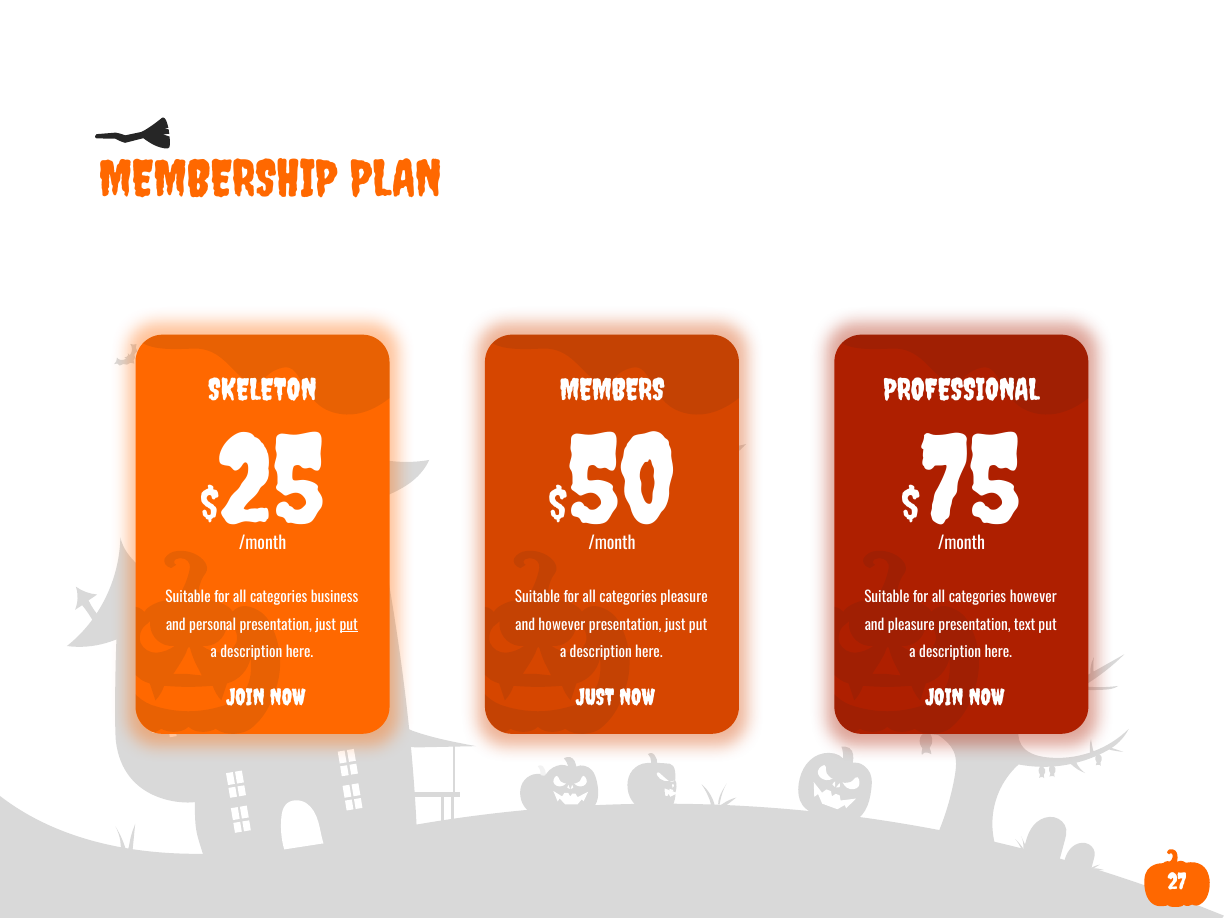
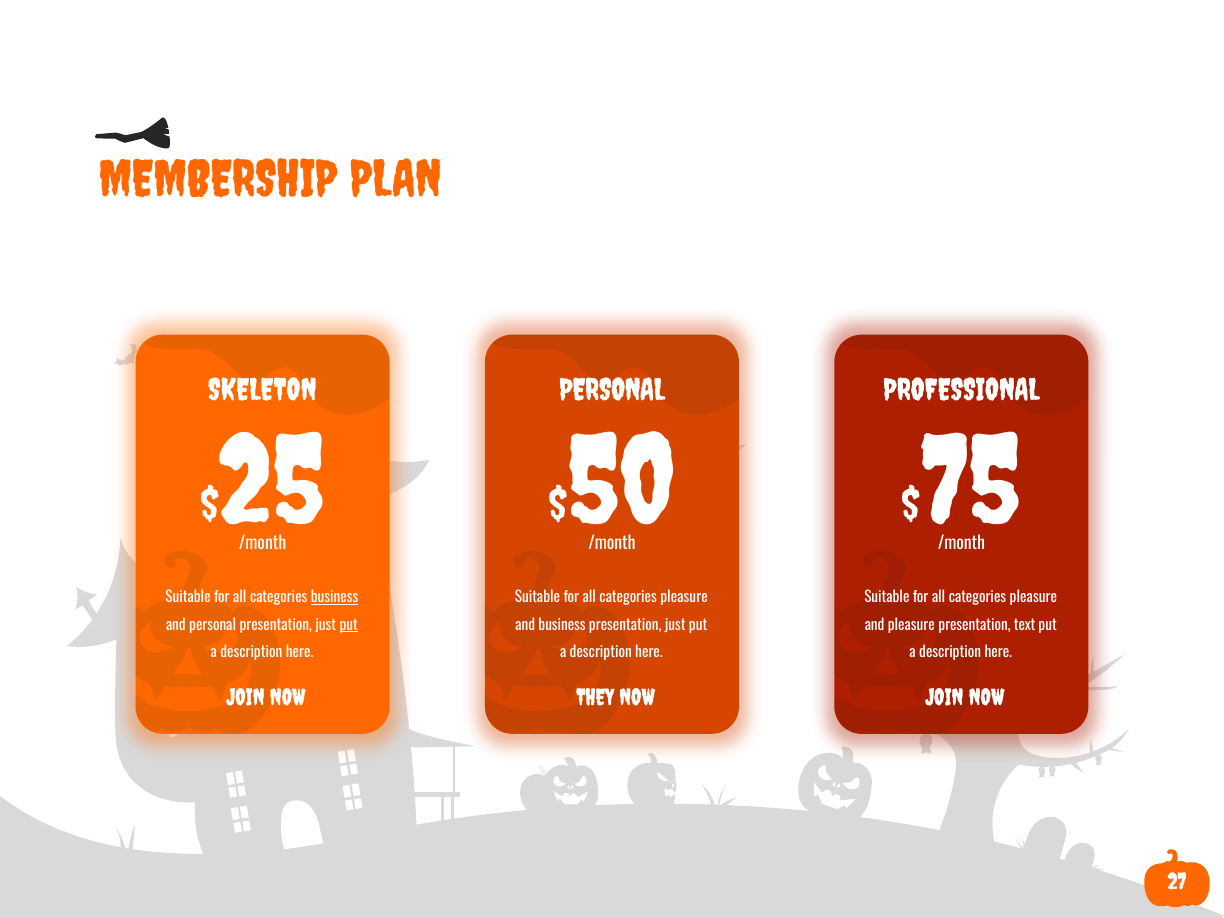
MEMBERS: MEMBERS -> PERSONAL (612, 390)
business underline: none -> present (335, 597)
however: however -> pleasure (1033, 597)
and however: however -> business (562, 625)
JUST: JUST -> THEY (595, 698)
